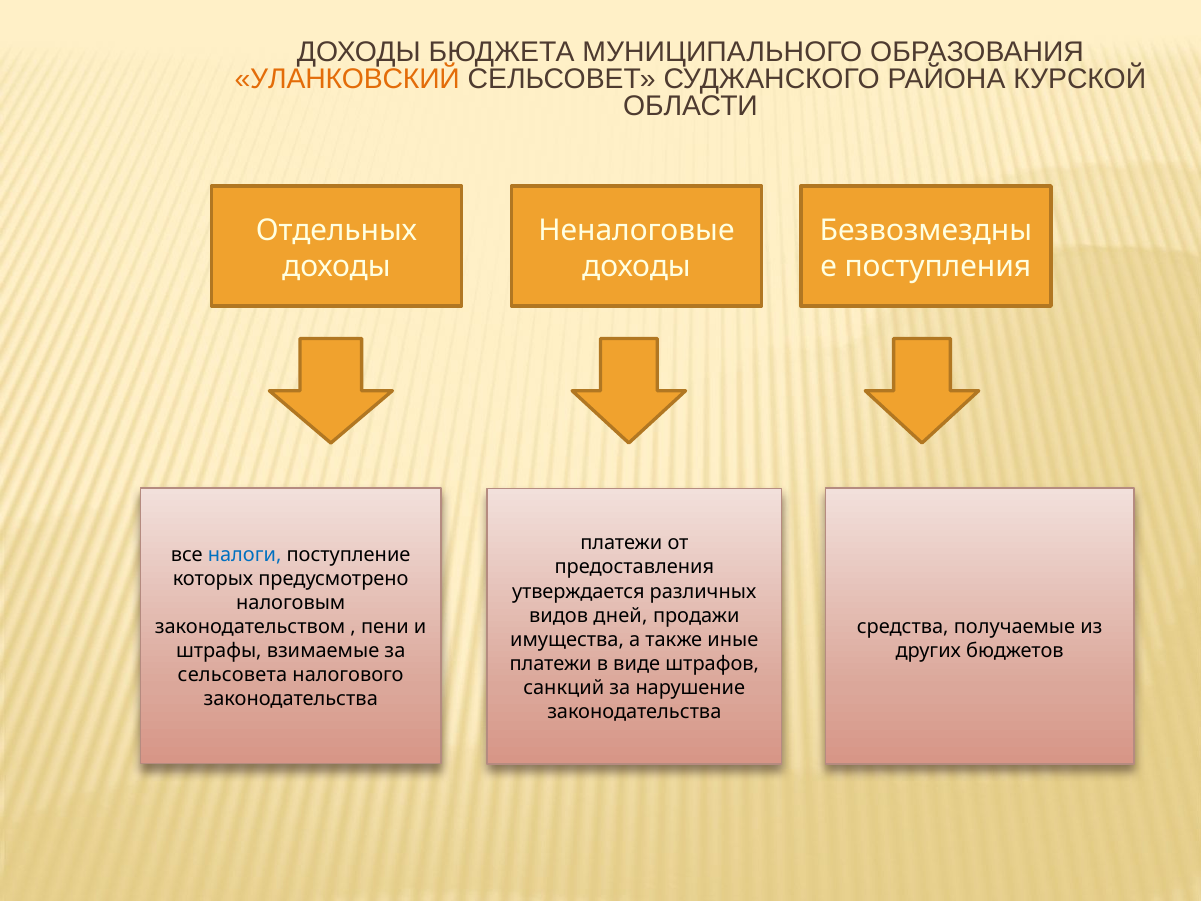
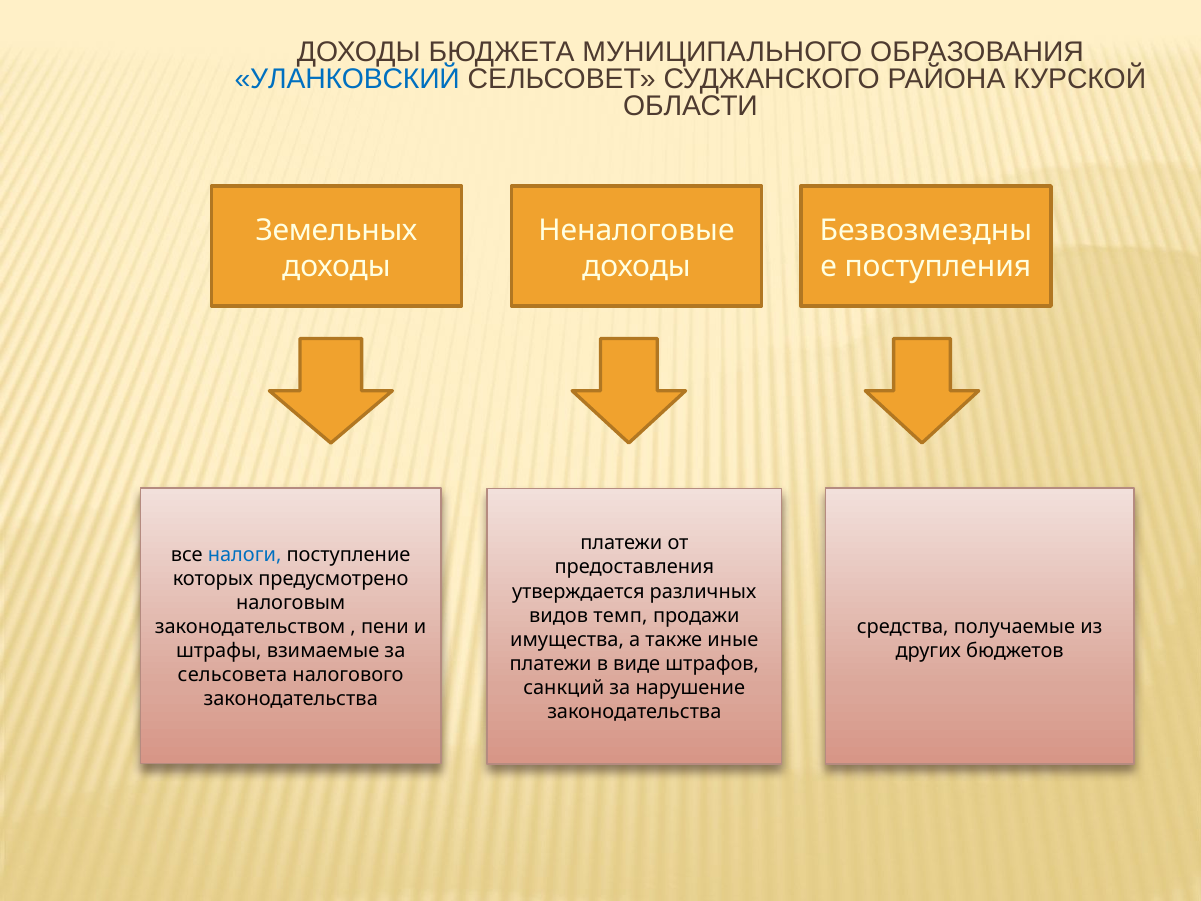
УЛАНКОВСКИЙ colour: orange -> blue (347, 79)
Отдельных: Отдельных -> Земельных (337, 230)
дней: дней -> темп (620, 615)
